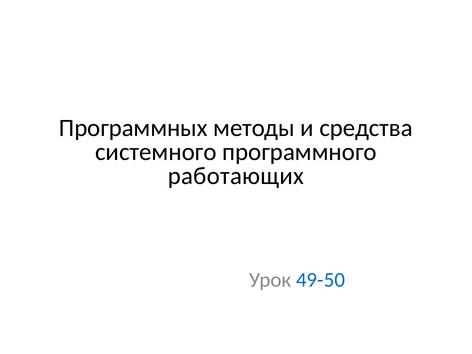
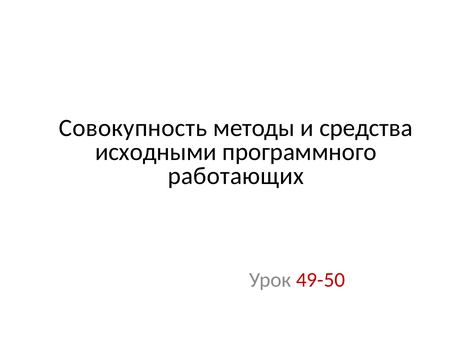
Программных: Программных -> Совокупность (133, 128)
системного: системного -> исходными (156, 152)
49-50 colour: blue -> red (320, 280)
